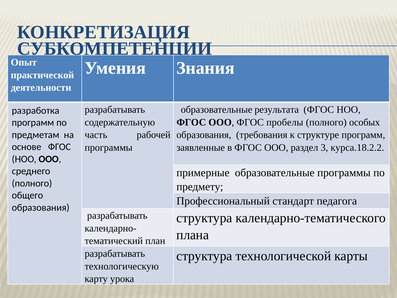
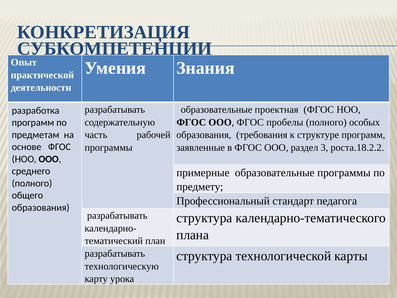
результата: результата -> проектная (277, 109)
курса.18.2.2: курса.18.2.2 -> роста.18.2.2 (357, 147)
